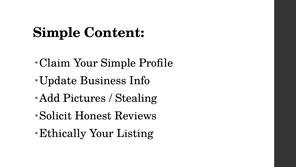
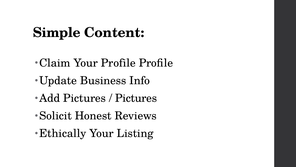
Your Simple: Simple -> Profile (118, 63)
Stealing: Stealing -> Pictures (136, 98)
